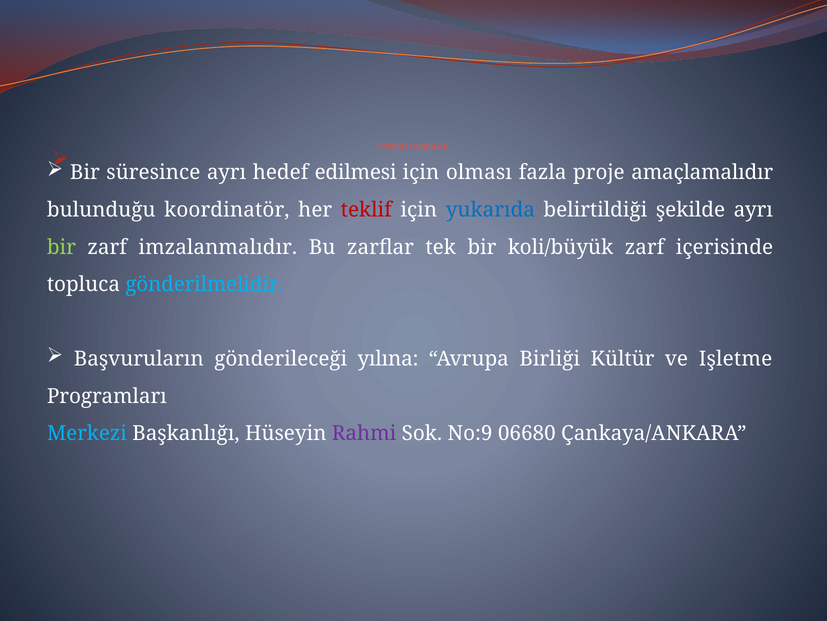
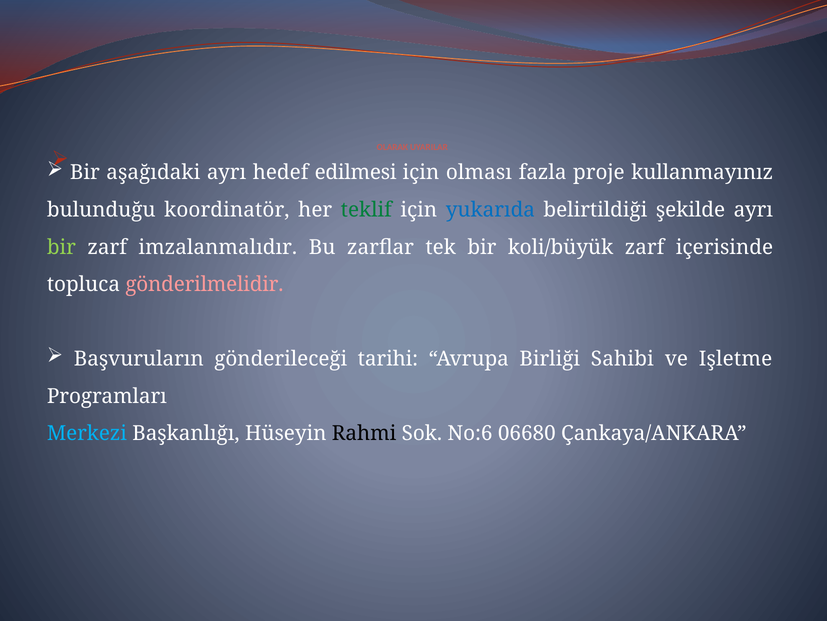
GEREKLI: GEREKLI -> OLARAK (392, 147)
süresince: süresince -> aşağıdaki (153, 172)
amaçlamalıdır: amaçlamalıdır -> kullanmayınız (702, 172)
teklif colour: red -> green (366, 210)
gönderilmelidir colour: light blue -> pink (204, 284)
yılına: yılına -> tarihi (388, 359)
Kültür: Kültür -> Sahibi (622, 359)
Rahmi colour: purple -> black (364, 433)
No:9: No:9 -> No:6 (470, 433)
